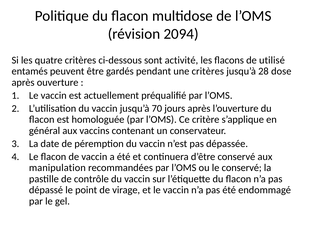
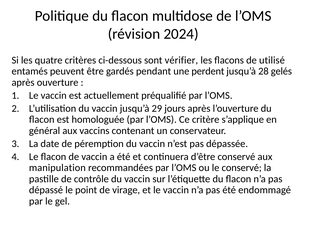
2094: 2094 -> 2024 (181, 34)
activité: activité -> vérifier (181, 60)
une critères: critères -> perdent (208, 71)
dose: dose -> gelés (281, 71)
70: 70 -> 29 (157, 108)
